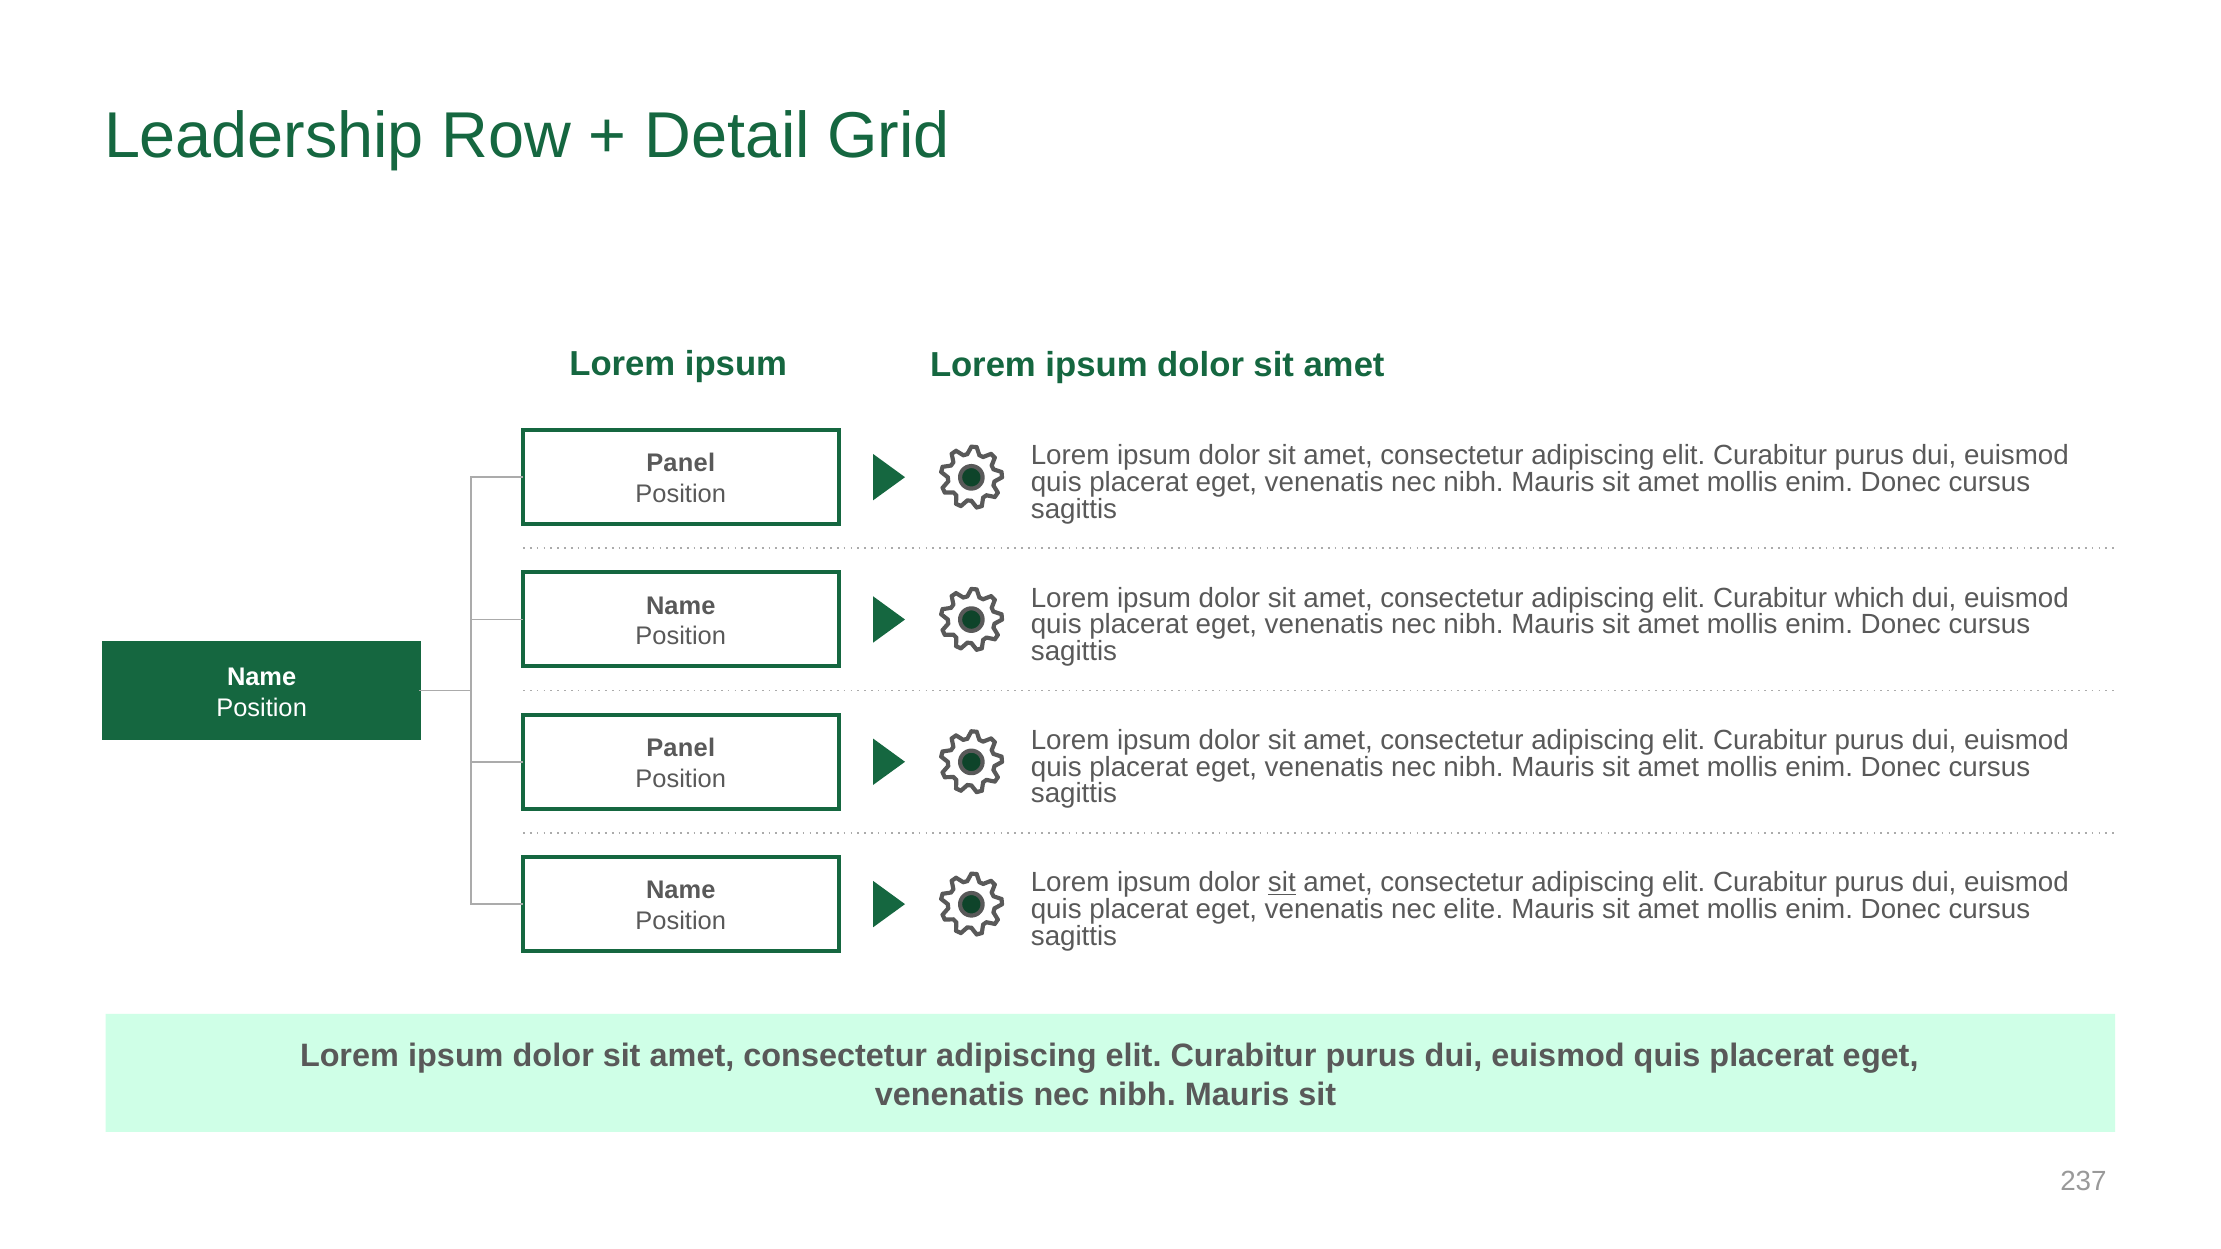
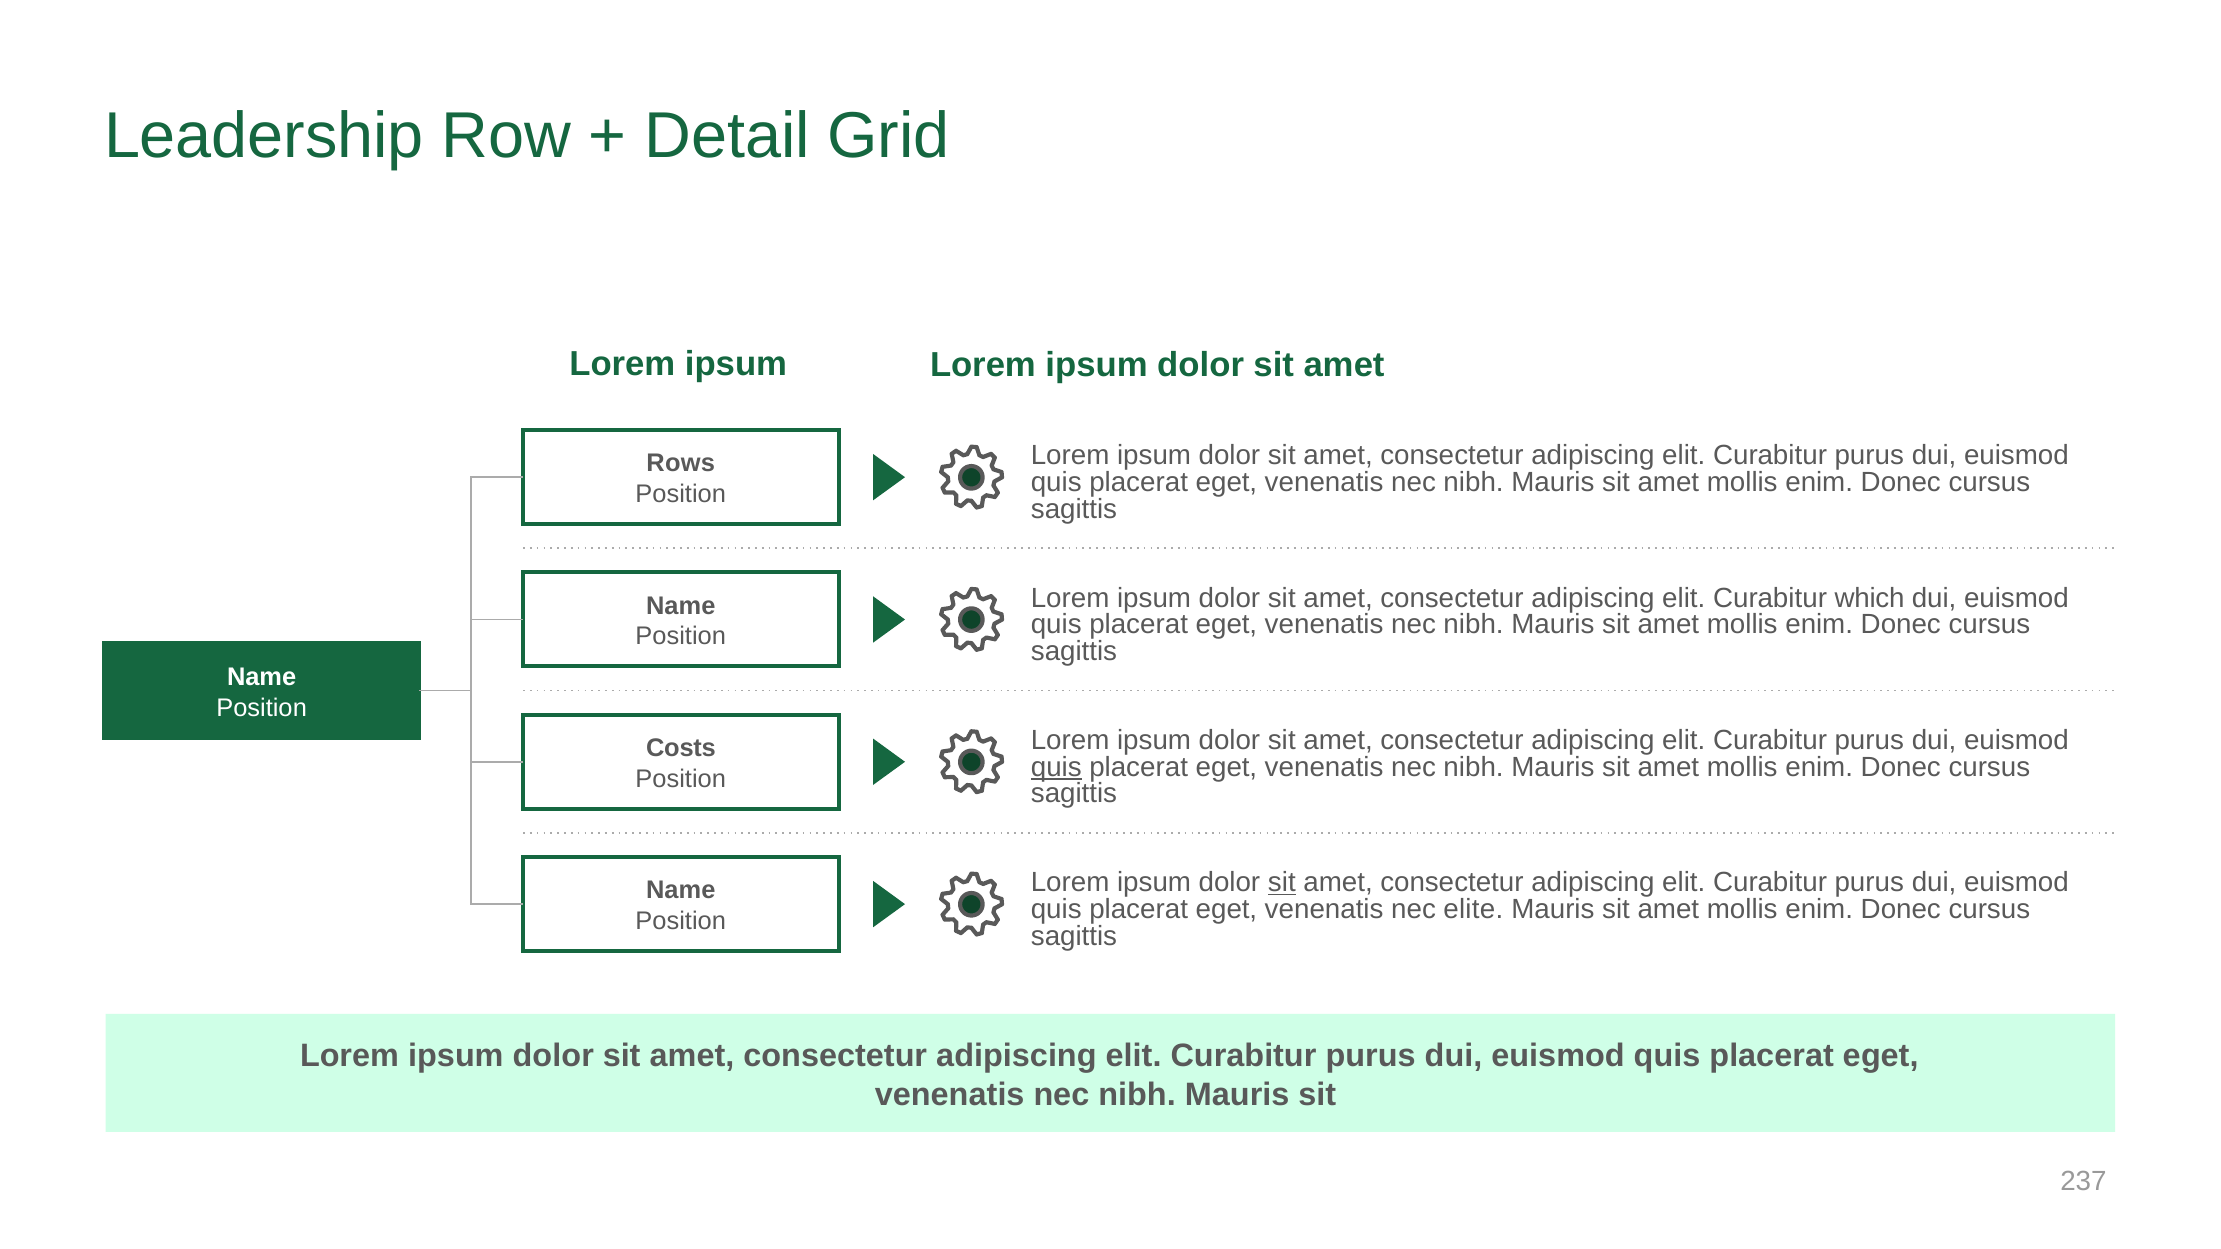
Panel: Panel -> Rows (681, 464)
Panel: Panel -> Costs (681, 748)
quis underline: none -> present (1056, 767)
